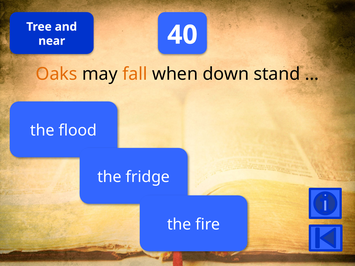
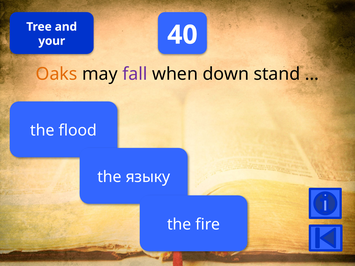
near: near -> your (52, 41)
fall colour: orange -> purple (135, 74)
fridge: fridge -> языку (148, 177)
